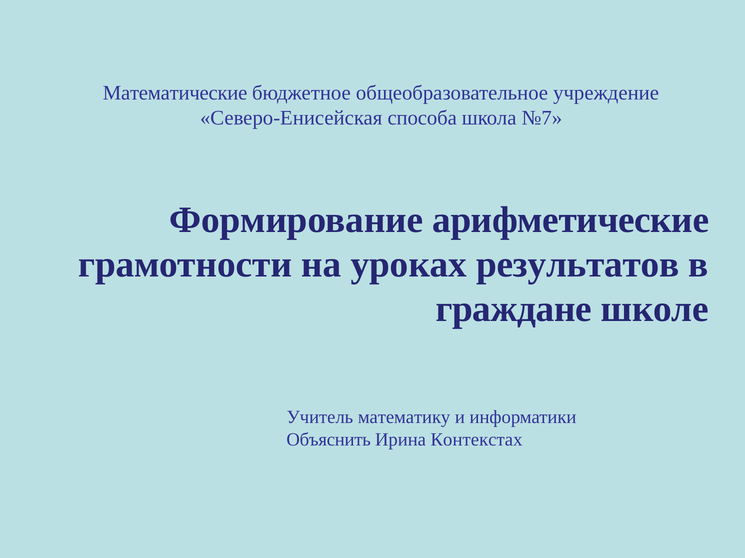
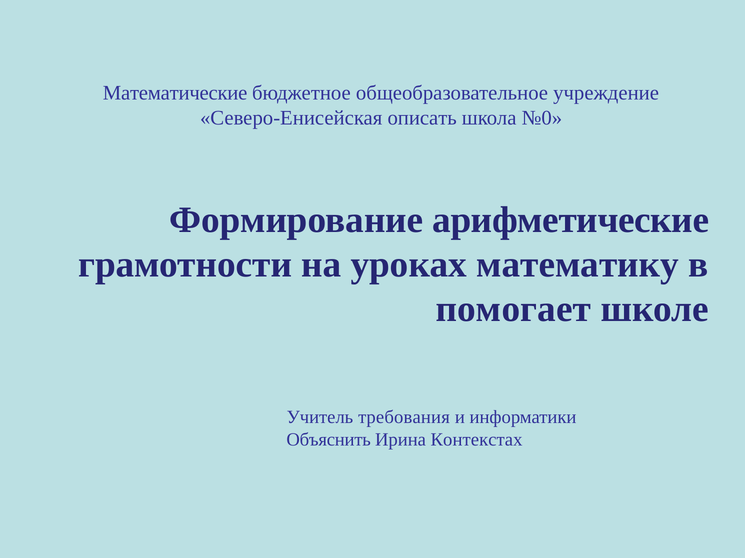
способа: способа -> описать (422, 118)
№7: №7 -> №0 (542, 118)
результатов: результатов -> математику (578, 265)
граждане: граждане -> помогает (513, 310)
математику: математику -> требования (404, 418)
